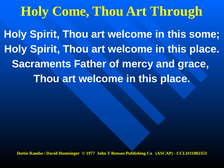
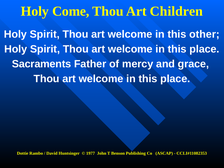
Through: Through -> Children (176, 11)
some: some -> other (204, 34)
